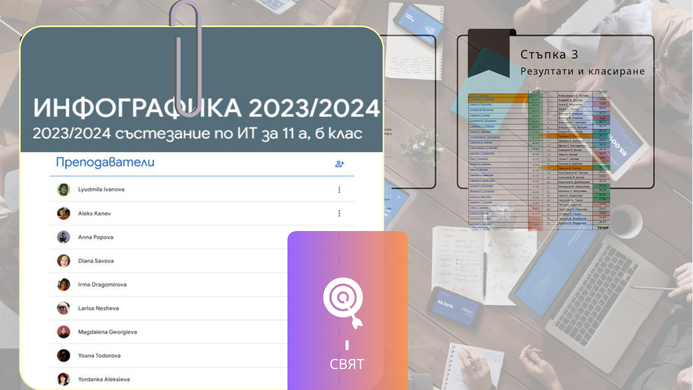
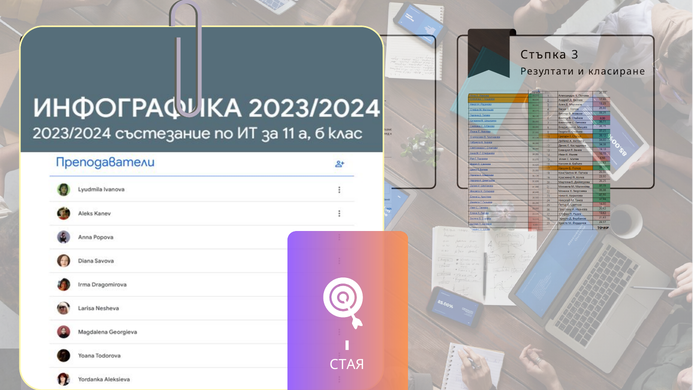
СВЯТ: СВЯТ -> СТАЯ (347, 364)
